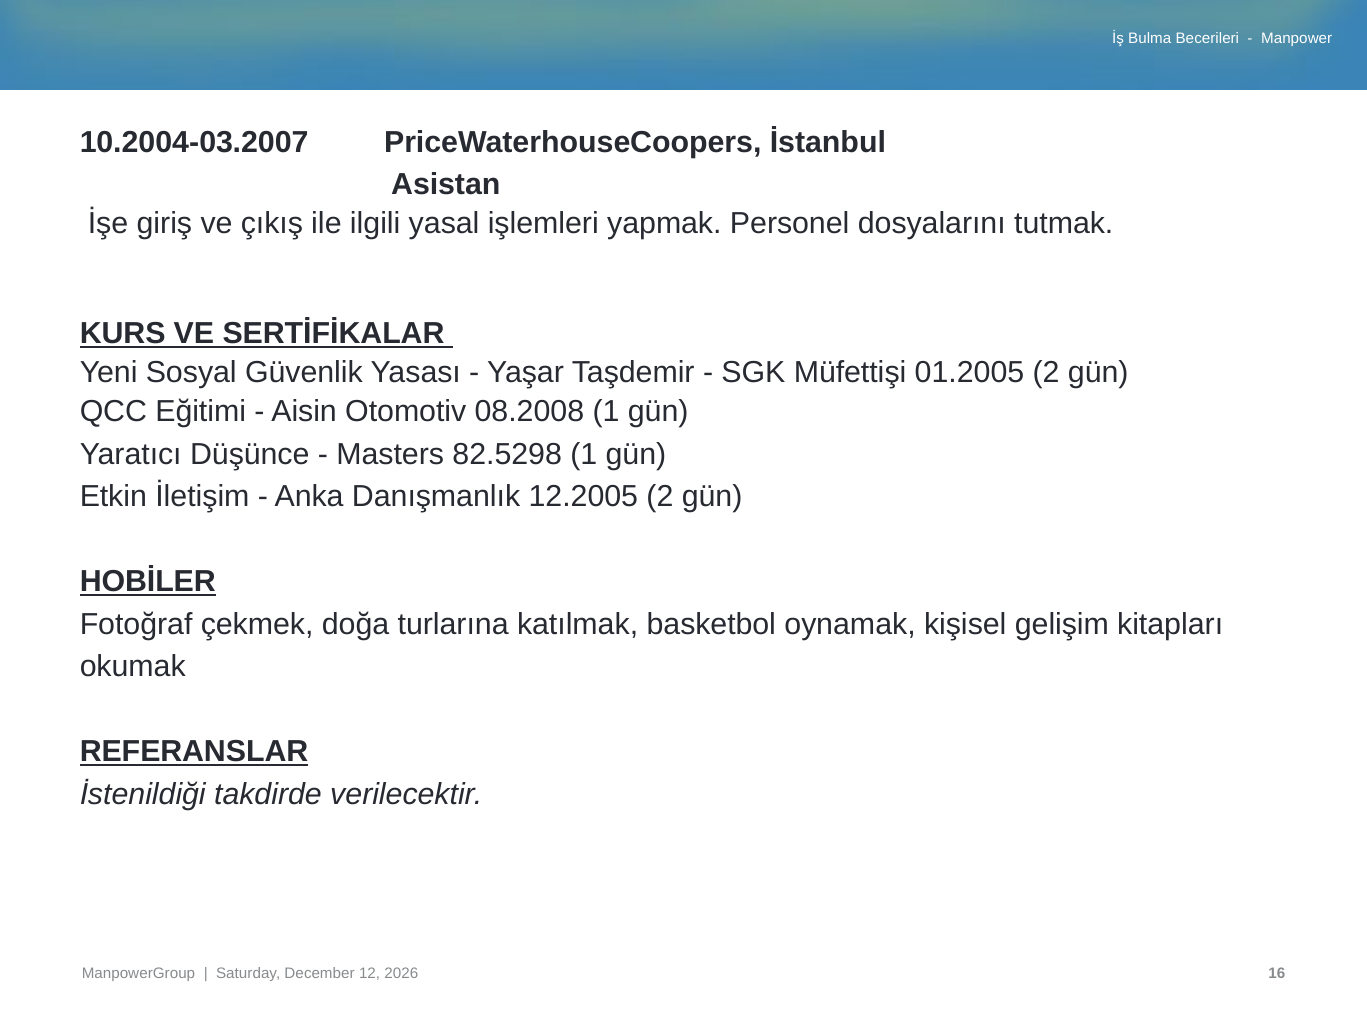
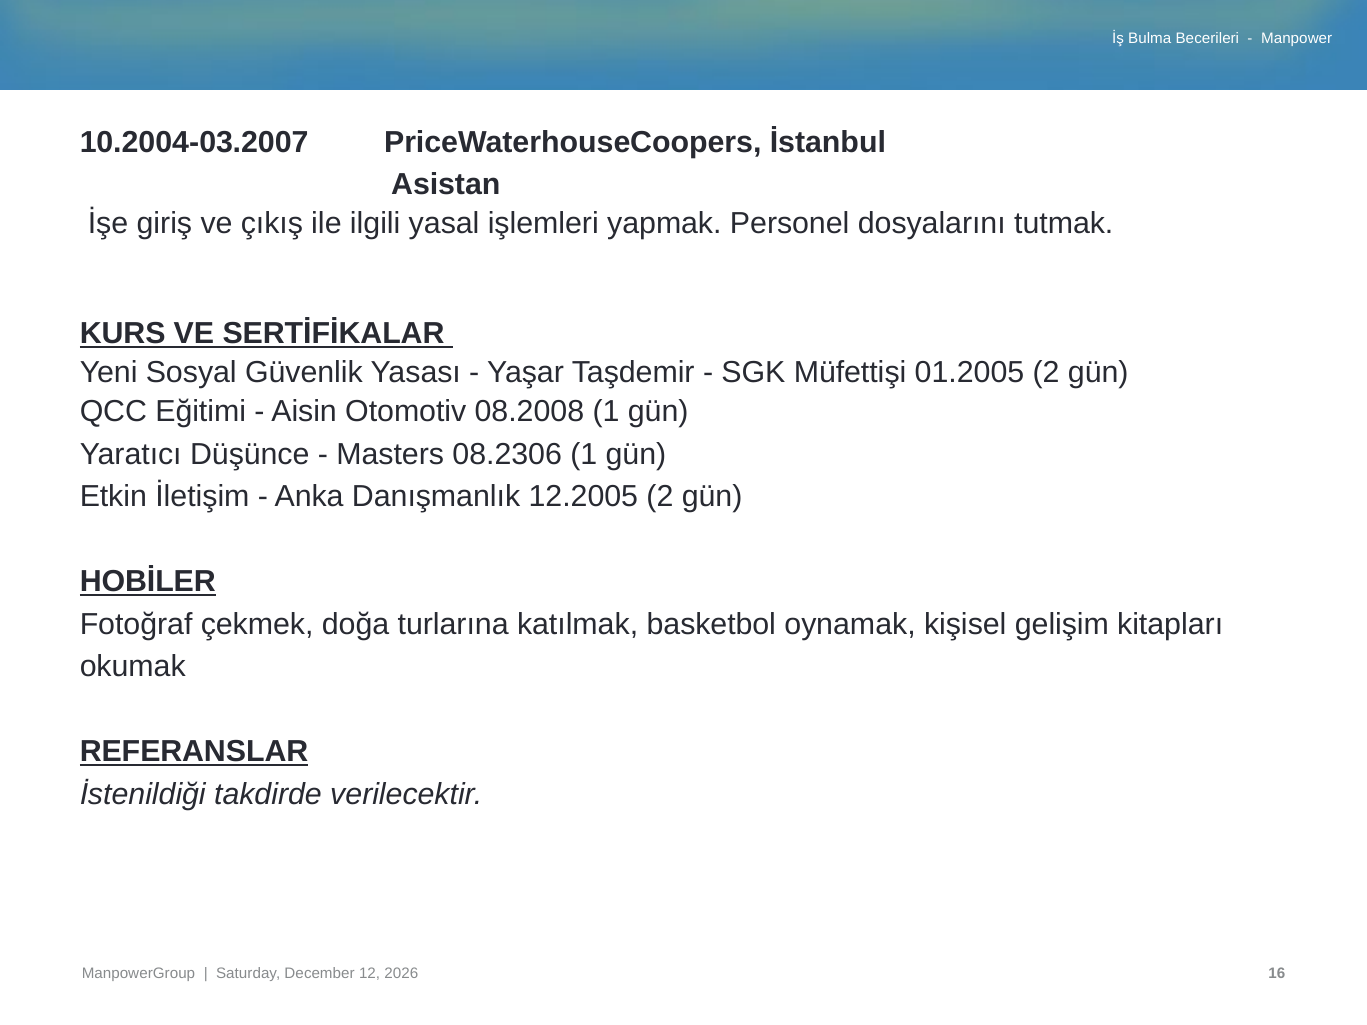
82.5298: 82.5298 -> 08.2306 (507, 454)
